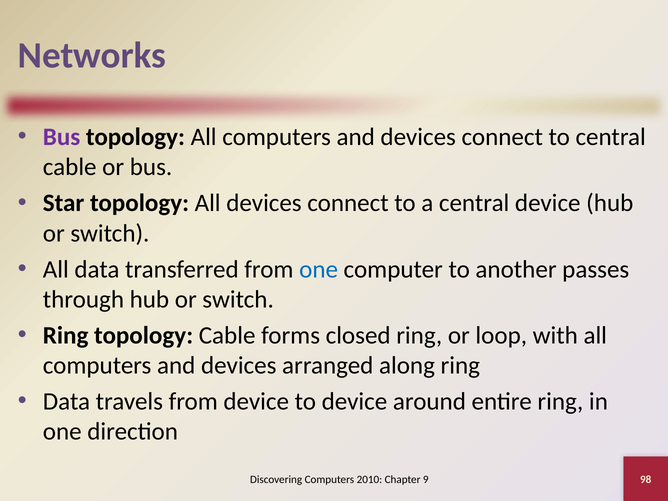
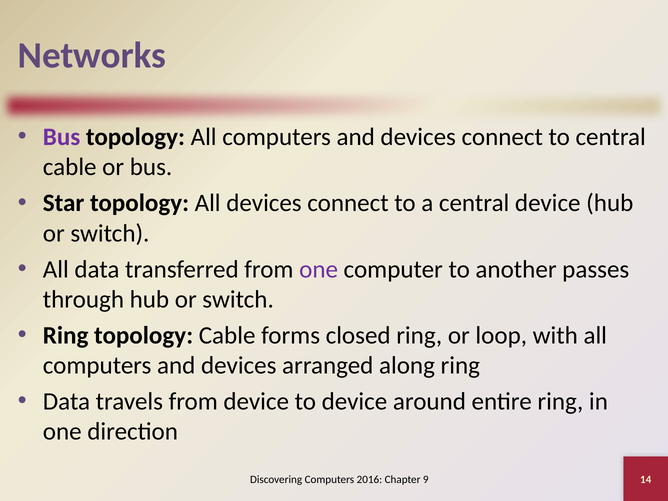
one colour: blue -> purple (319, 269)
2010: 2010 -> 2016 (369, 479)
98: 98 -> 14 (646, 479)
